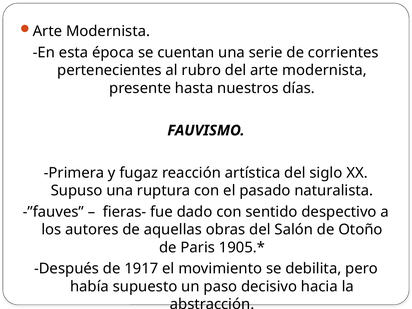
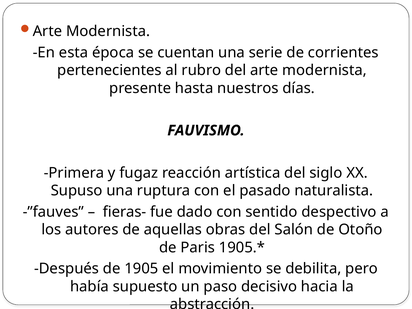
1917: 1917 -> 1905 (141, 269)
